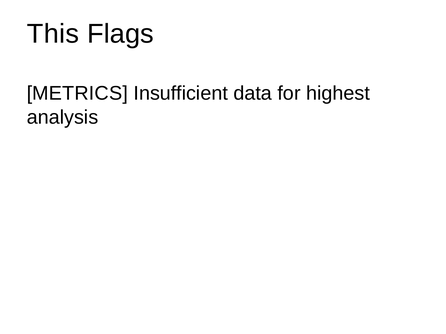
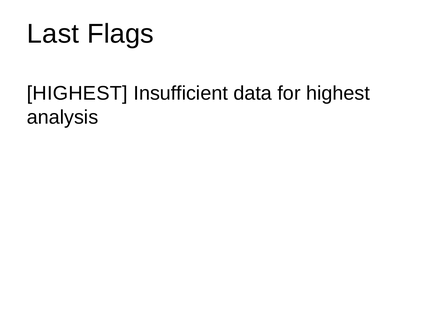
This: This -> Last (53, 34)
METRICS: METRICS -> HIGHEST (77, 94)
